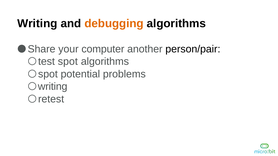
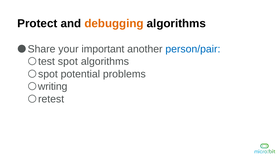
Writing: Writing -> Protect (37, 24)
computer: computer -> important (103, 49)
person/pair colour: black -> blue (193, 49)
